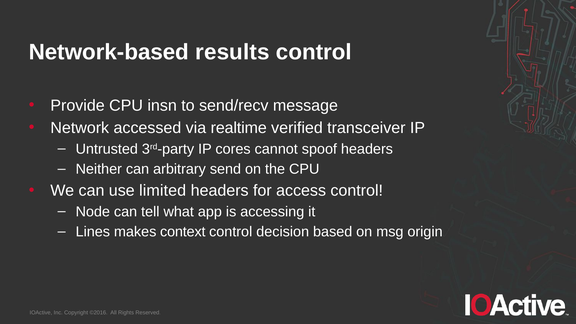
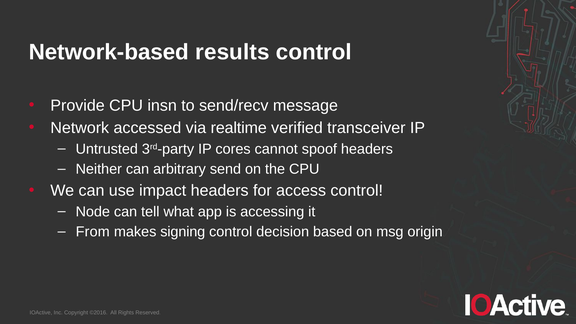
limited: limited -> impact (163, 191)
Lines: Lines -> From (93, 232)
context: context -> signing (183, 232)
